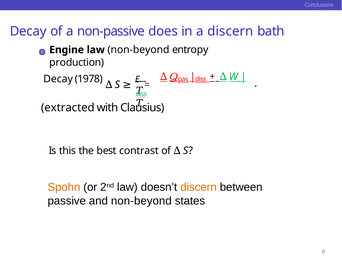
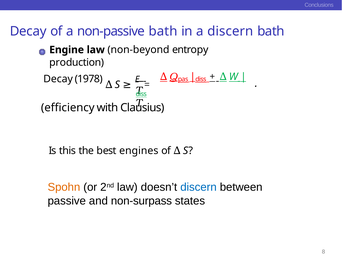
non-passive does: does -> bath (163, 31)
extracted: extracted -> efficiency (68, 108)
contrast: contrast -> engines (139, 150)
discern colour: orange -> blue (199, 187)
and non-beyond: non-beyond -> non-surpass (141, 201)
